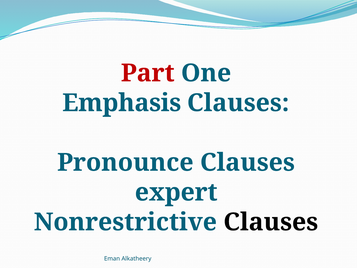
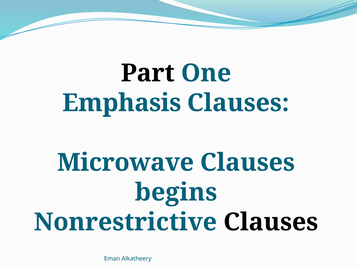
Part colour: red -> black (148, 73)
Pronounce: Pronounce -> Microwave (125, 162)
expert: expert -> begins (176, 192)
